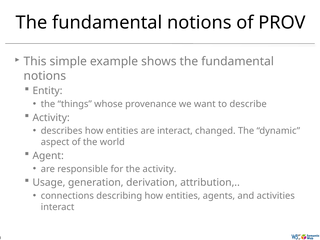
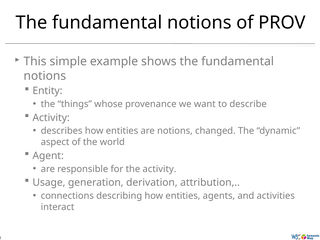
are interact: interact -> notions (175, 131)
